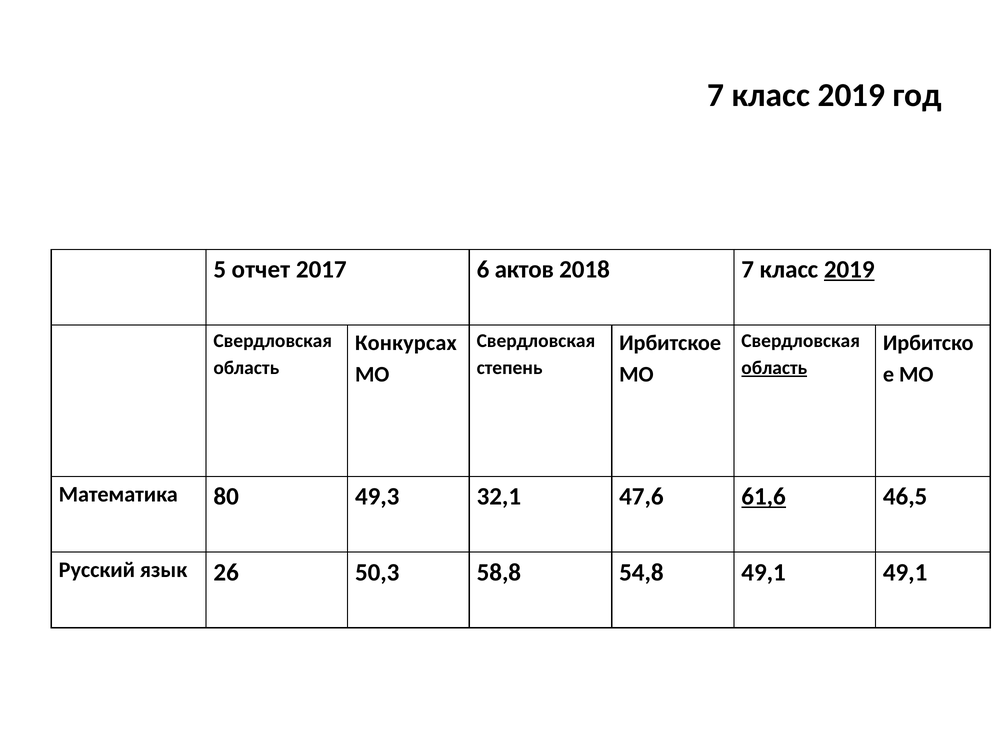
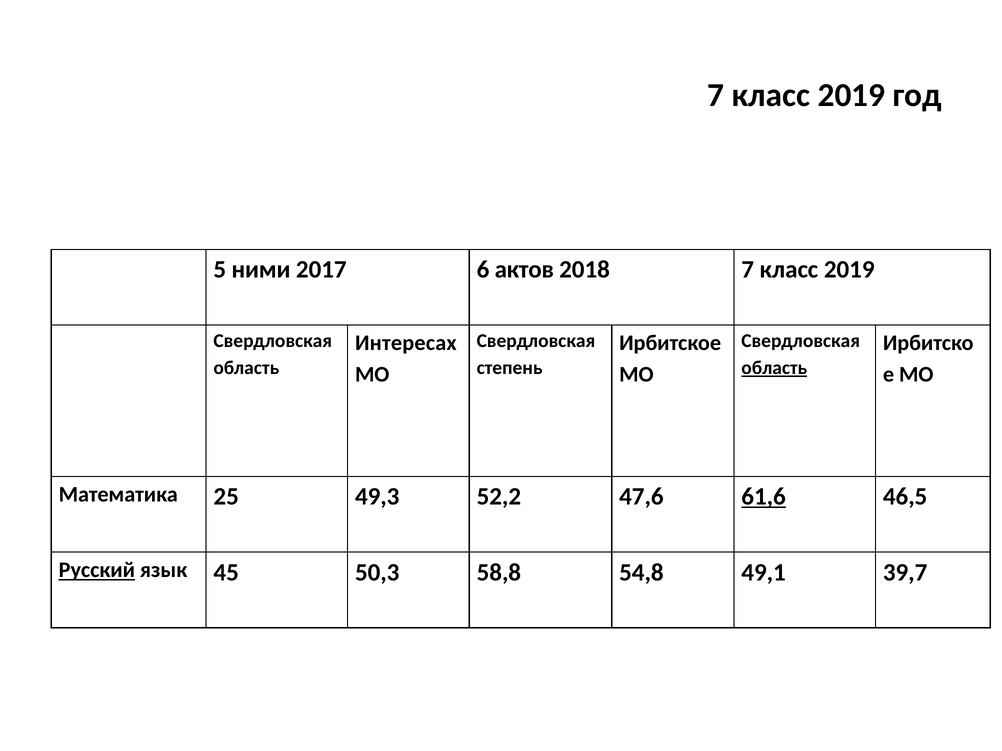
отчет: отчет -> ними (261, 270)
2019 underline: present -> none (849, 270)
Конкурсах: Конкурсах -> Интересах (406, 343)
80: 80 -> 25 (226, 497)
32,1: 32,1 -> 52,2 (499, 497)
Русский underline: none -> present (97, 570)
26: 26 -> 45 (226, 573)
49,1 49,1: 49,1 -> 39,7 (905, 573)
